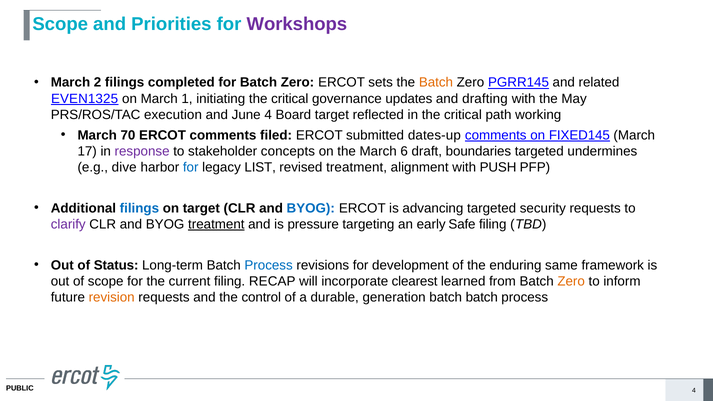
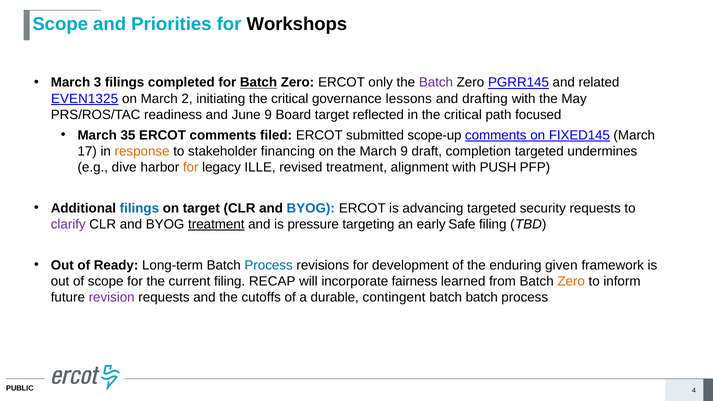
Workshops colour: purple -> black (297, 24)
2: 2 -> 3 (98, 83)
Batch underline: none -> present (259, 83)
sets: sets -> only (381, 83)
Batch colour: orange -> purple (436, 83)
1: 1 -> 2 (187, 99)
updates: updates -> lessons (409, 99)
execution: execution -> readiness (173, 115)
June 4: 4 -> 9 (268, 115)
working: working -> focused (538, 115)
70: 70 -> 35 (128, 135)
dates-up: dates-up -> scope-up (434, 135)
response colour: purple -> orange (142, 151)
concepts: concepts -> financing (288, 151)
March 6: 6 -> 9 (404, 151)
boundaries: boundaries -> completion (478, 151)
for colour: blue -> orange (191, 167)
LIST: LIST -> ILLE (260, 167)
Status: Status -> Ready (116, 265)
same: same -> given (561, 265)
clearest: clearest -> fairness (415, 281)
revision colour: orange -> purple (112, 297)
control: control -> cutoffs (261, 297)
generation: generation -> contingent (394, 297)
